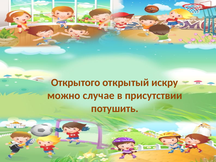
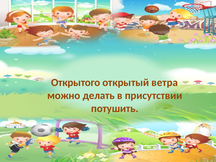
искру: искру -> ветра (165, 83)
случае: случае -> делать (99, 95)
